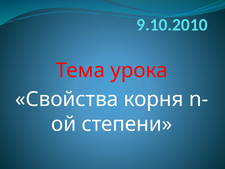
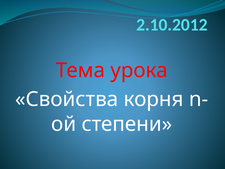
9.10.2010: 9.10.2010 -> 2.10.2012 (172, 25)
